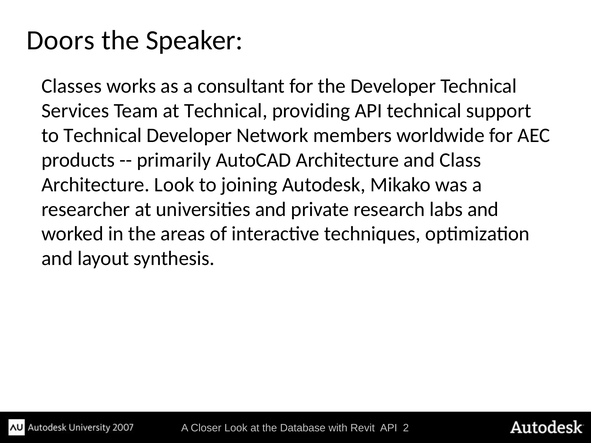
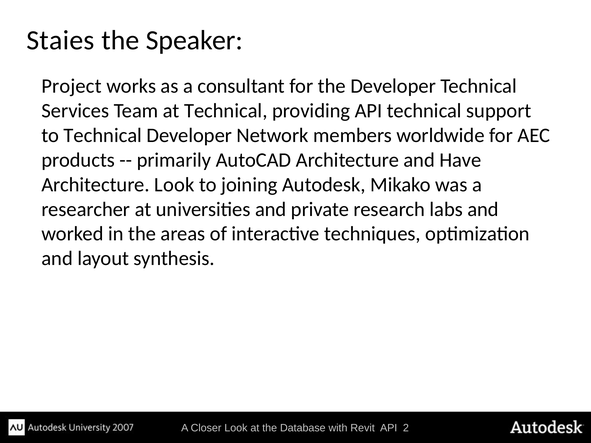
Doors: Doors -> Staies (61, 40)
Classes: Classes -> Project (72, 86)
Class: Class -> Have (460, 160)
